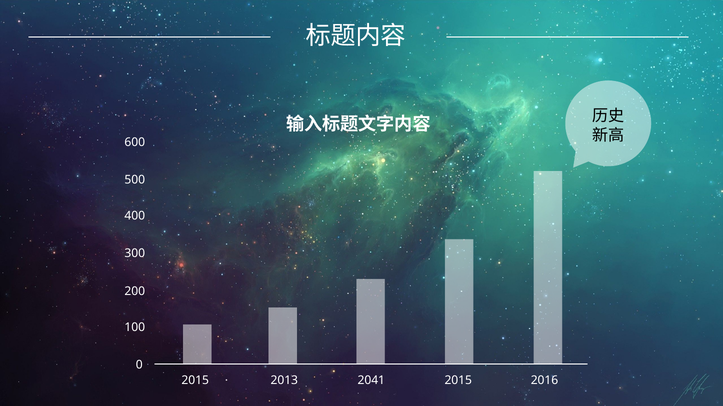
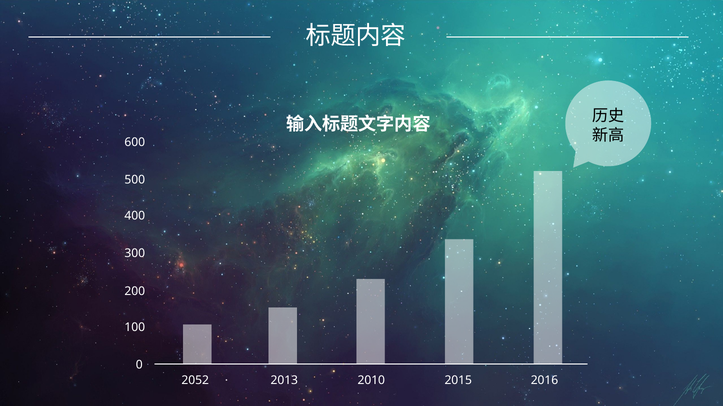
2015: 2015 -> 2052 (195, 381)
2041: 2041 -> 2010 (371, 381)
